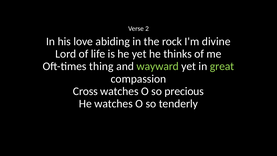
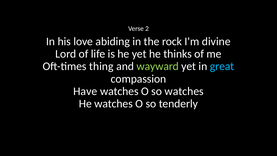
great colour: light green -> light blue (222, 66)
Cross: Cross -> Have (85, 91)
so precious: precious -> watches (184, 91)
